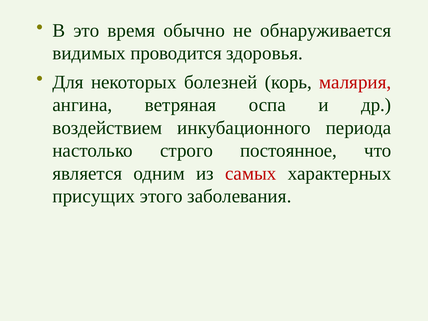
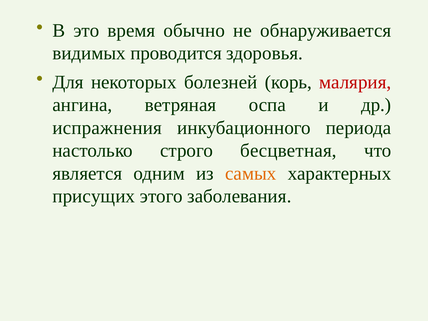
воздействием: воздействием -> испражнения (107, 128)
постоянное: постоянное -> бесцветная (288, 151)
самых colour: red -> orange (251, 173)
